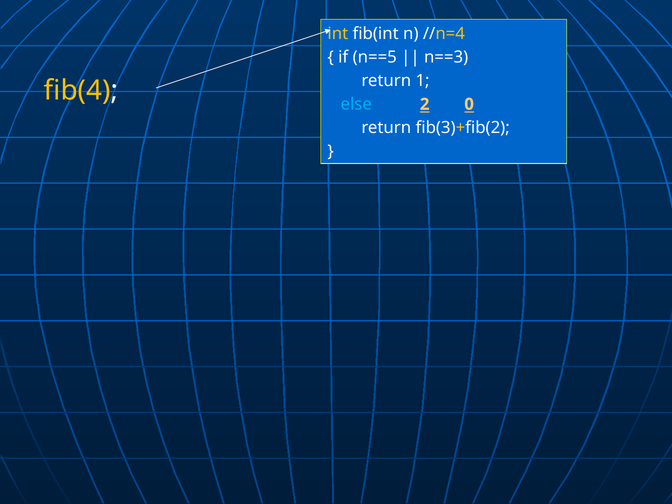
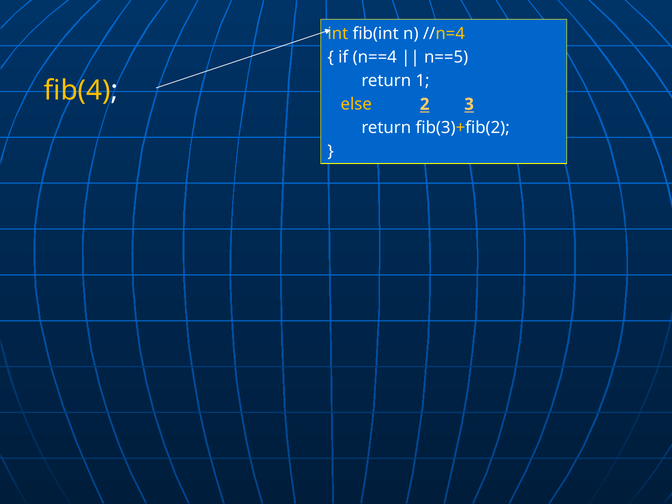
n==5: n==5 -> n==4 (375, 57)
n==3: n==3 -> n==5 (446, 57)
else colour: light blue -> yellow (356, 104)
0: 0 -> 3 (469, 104)
